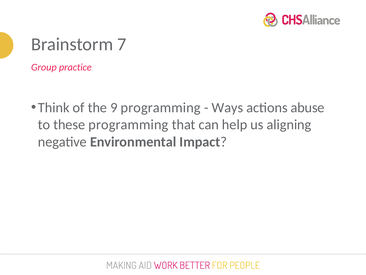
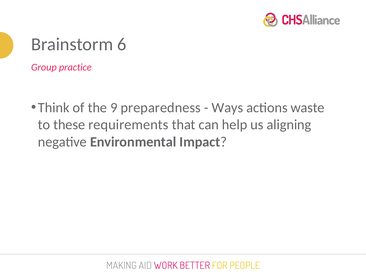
7: 7 -> 6 (122, 44)
9 programming: programming -> preparedness (161, 107)
abuse: abuse -> waste (308, 107)
these programming: programming -> requirements (128, 125)
